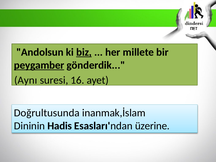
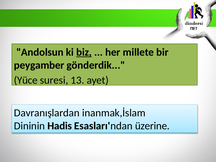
peygamber underline: present -> none (39, 65)
Aynı: Aynı -> Yüce (26, 80)
16: 16 -> 13 (77, 80)
Doğrultusunda: Doğrultusunda -> Davranışlardan (47, 113)
